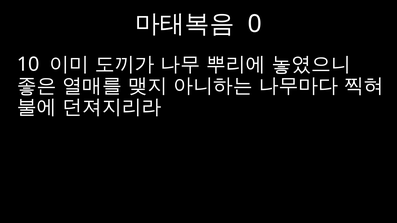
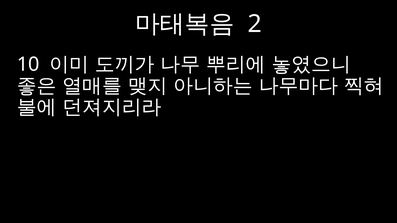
0: 0 -> 2 (255, 24)
